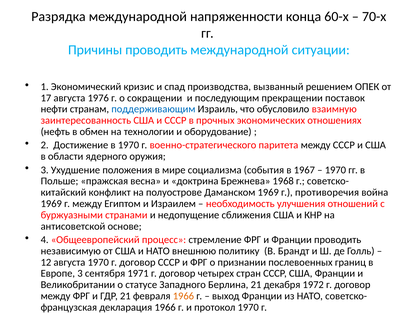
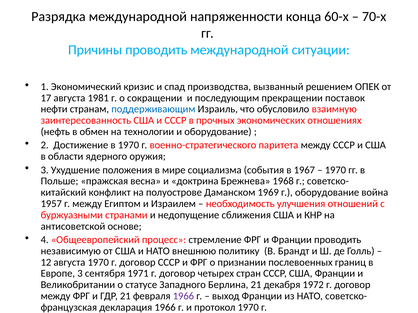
1976: 1976 -> 1981 (98, 98)
г противоречия: противоречия -> оборудование (327, 193)
1969: 1969 -> 1957 (51, 204)
1966 colour: orange -> purple (183, 297)
